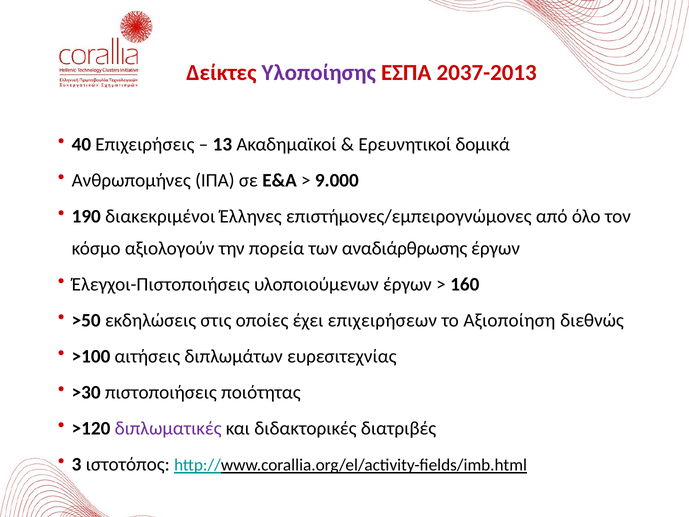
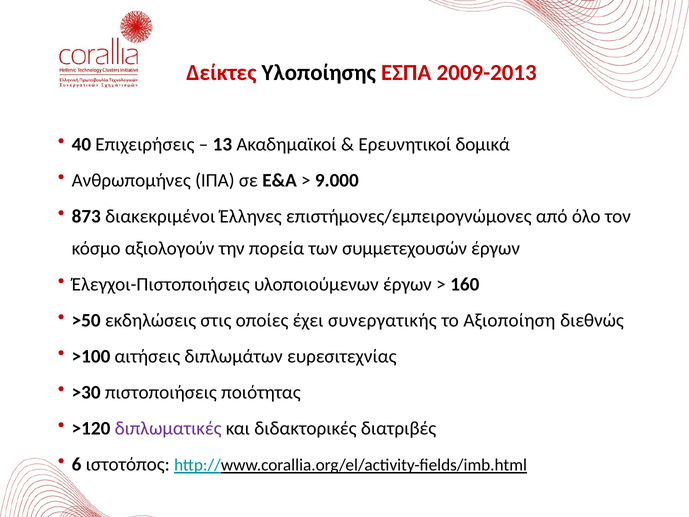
Υλοποίησης colour: purple -> black (319, 73)
2037-2013: 2037-2013 -> 2009-2013 (487, 73)
190: 190 -> 873 (86, 216)
αναδιάρθρωσης: αναδιάρθρωσης -> συμμετεχουσών (405, 248)
επιχειρήσεων: επιχειρήσεων -> συνεργατικής (382, 320)
3: 3 -> 6 (77, 464)
